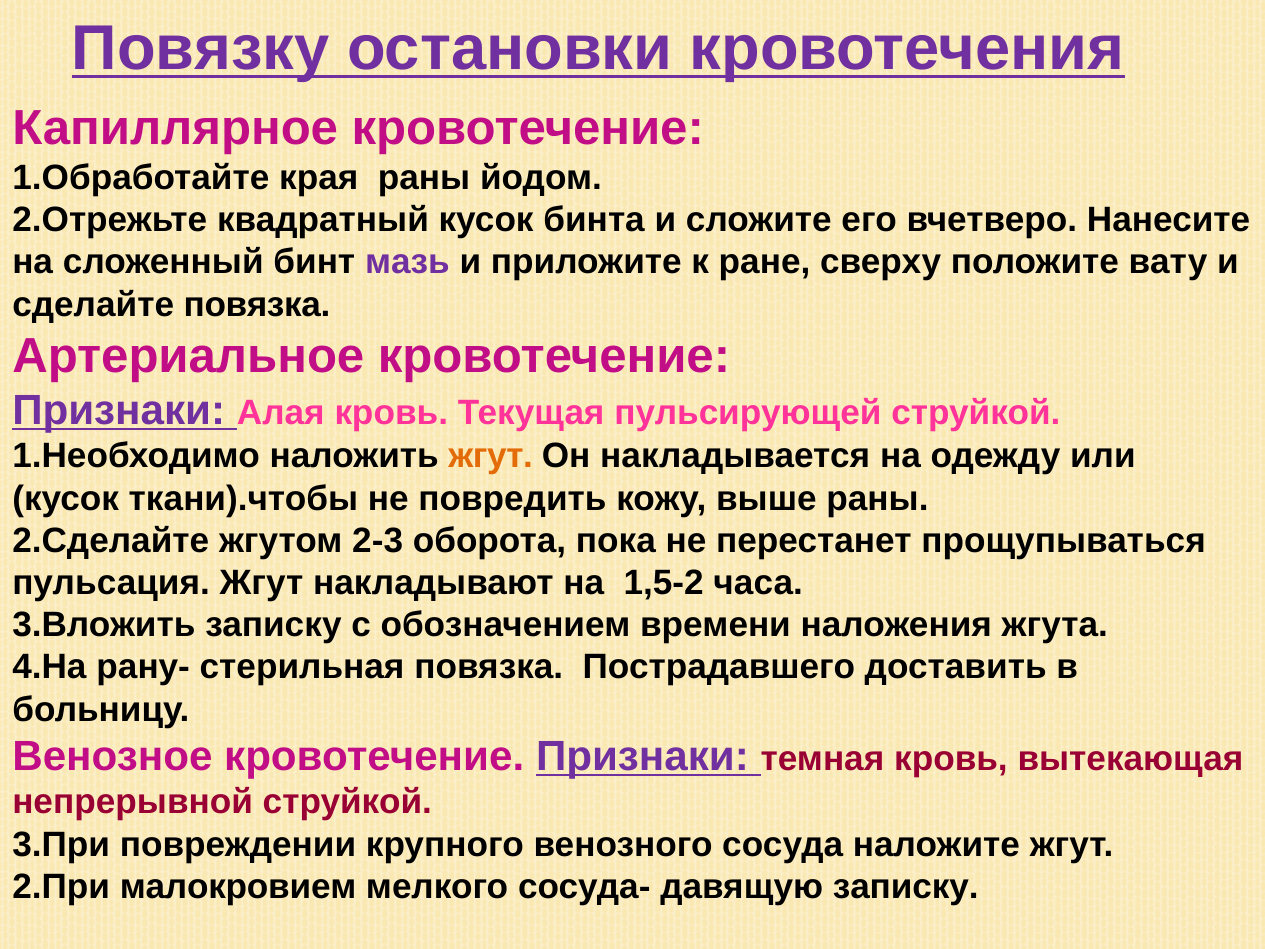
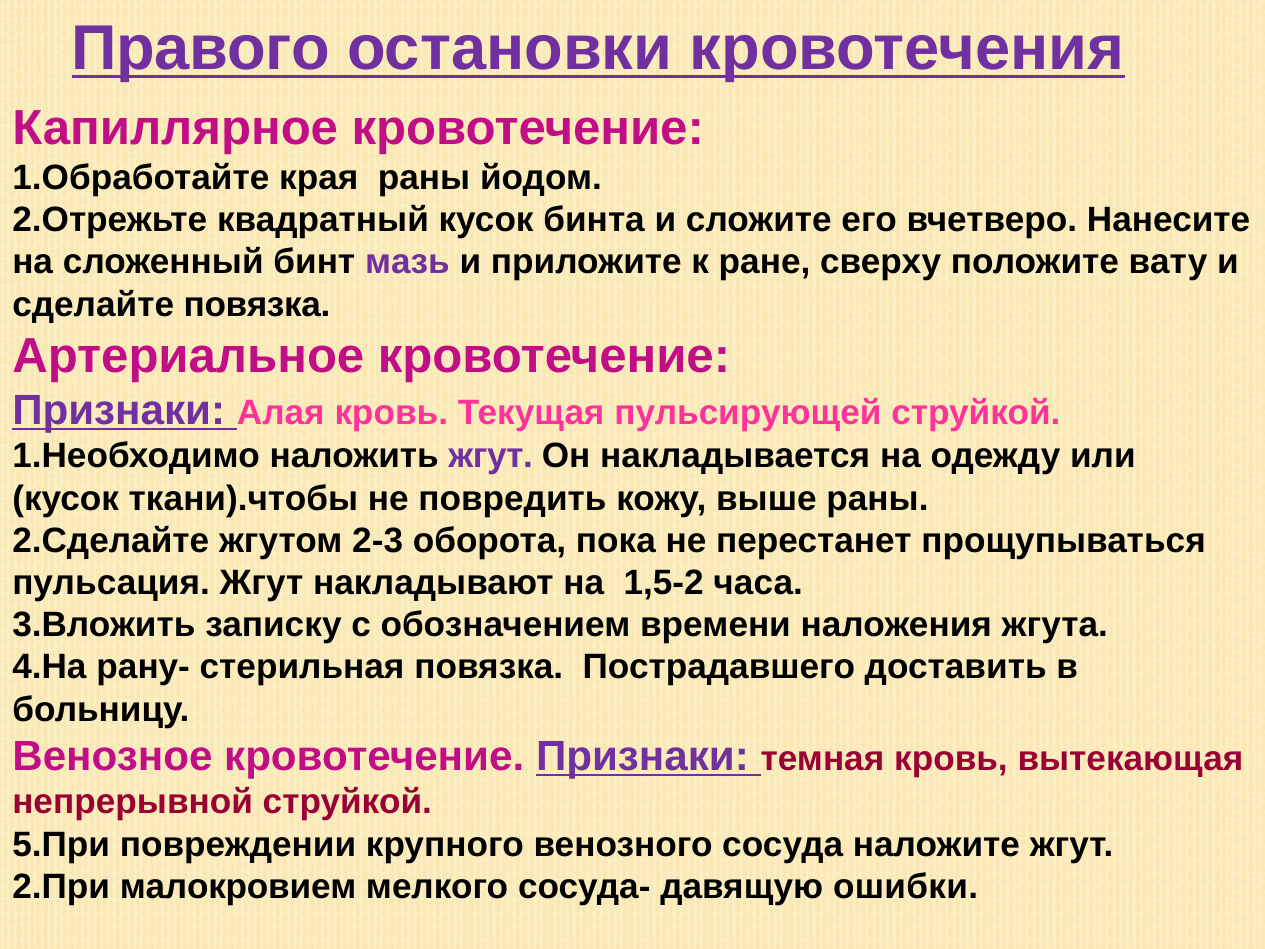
Повязку: Повязку -> Правого (201, 49)
жгут colour: orange -> purple (491, 456)
3.При: 3.При -> 5.При (61, 844)
давящую записку: записку -> ошибки (906, 886)
